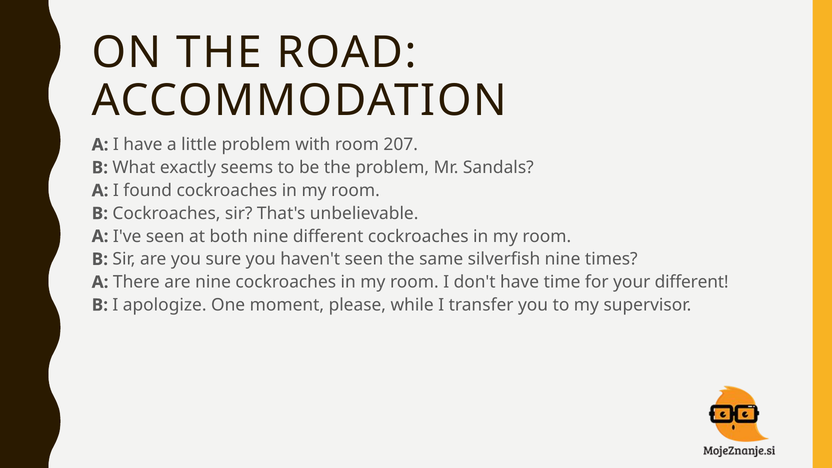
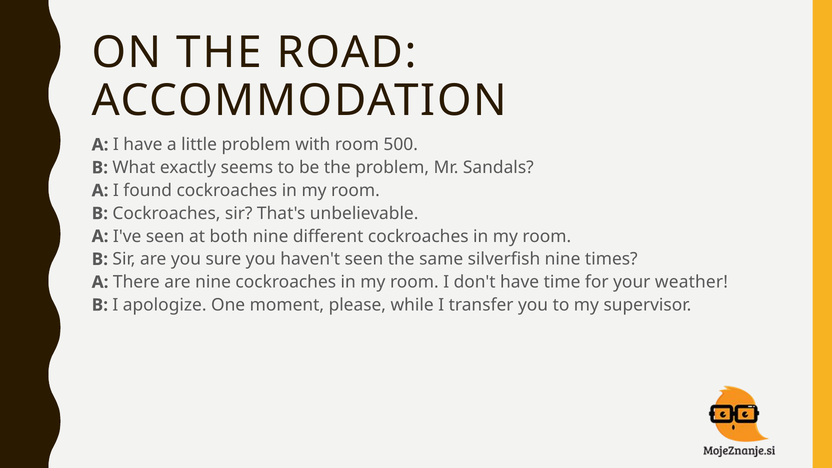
207: 207 -> 500 (401, 145)
your different: different -> weather (691, 282)
